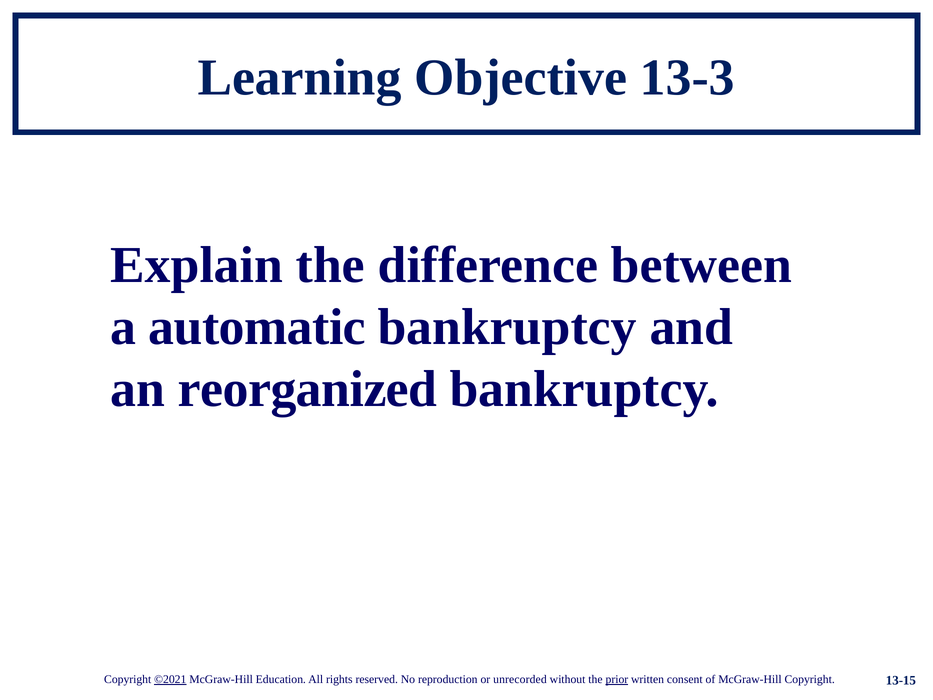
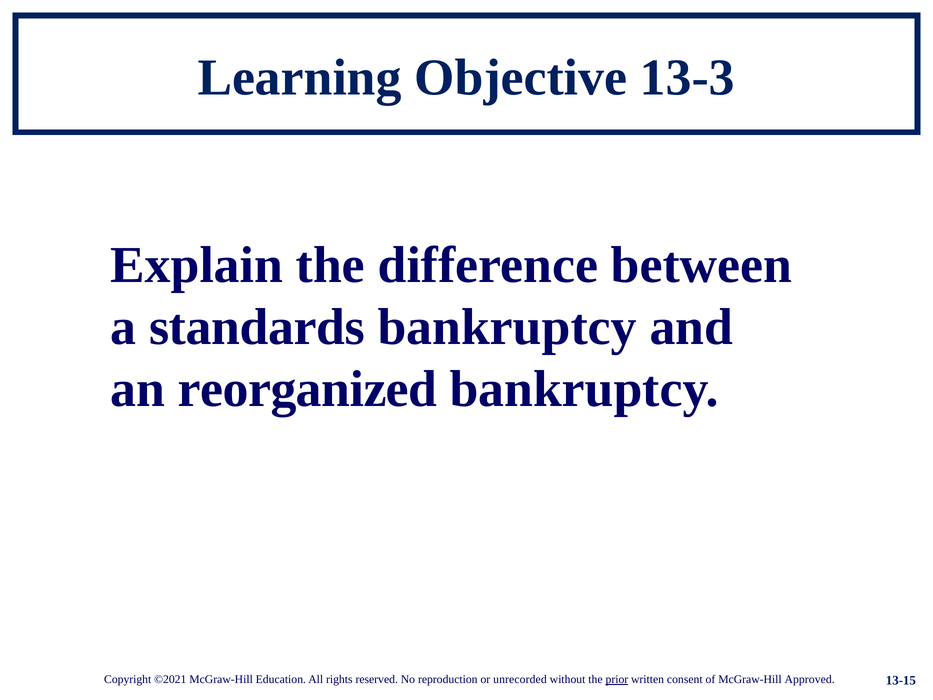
automatic: automatic -> standards (257, 327)
©2021 underline: present -> none (170, 679)
McGraw-Hill Copyright: Copyright -> Approved (810, 679)
